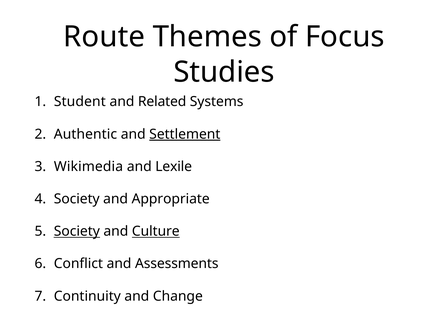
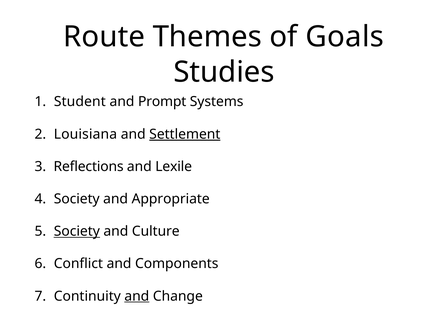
Focus: Focus -> Goals (345, 37)
Related: Related -> Prompt (162, 102)
Authentic: Authentic -> Louisiana (85, 134)
Wikimedia: Wikimedia -> Reflections (89, 167)
Culture underline: present -> none (156, 231)
Assessments: Assessments -> Components (177, 264)
and underline: none -> present (137, 296)
